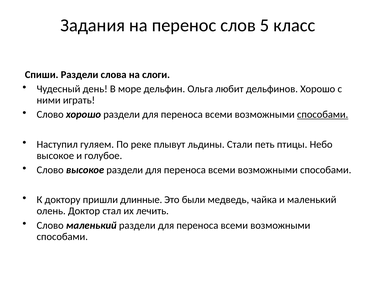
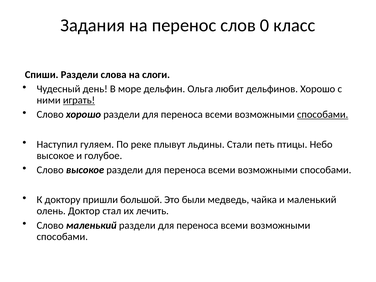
5: 5 -> 0 (265, 25)
играть underline: none -> present (79, 100)
длинные: длинные -> большой (141, 200)
